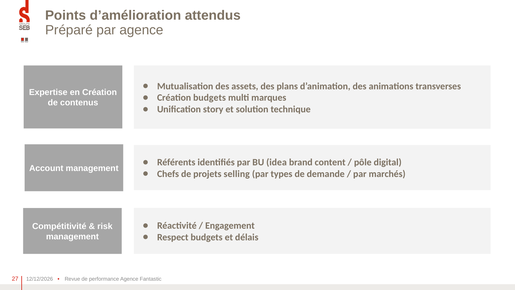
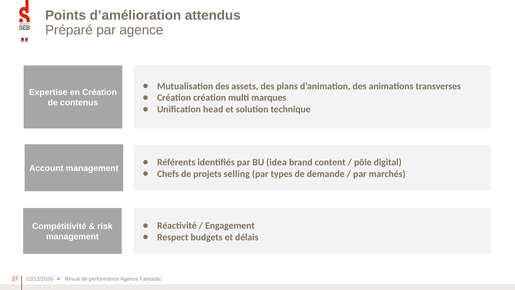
Création budgets: budgets -> création (210, 98)
story: story -> head (213, 109)
